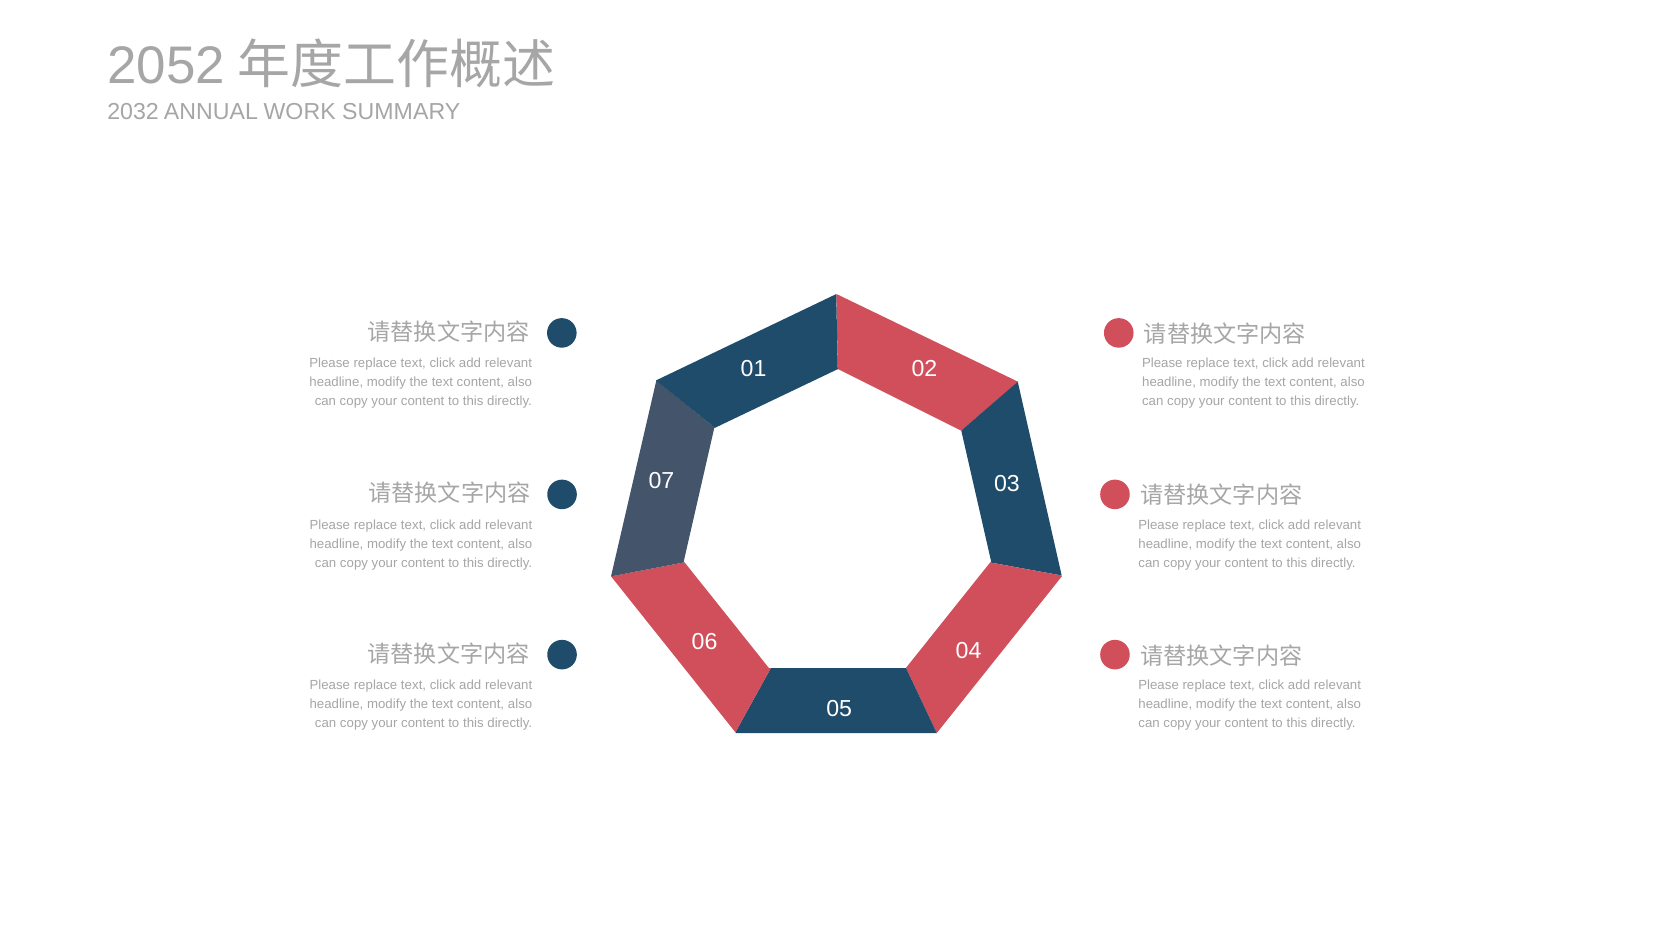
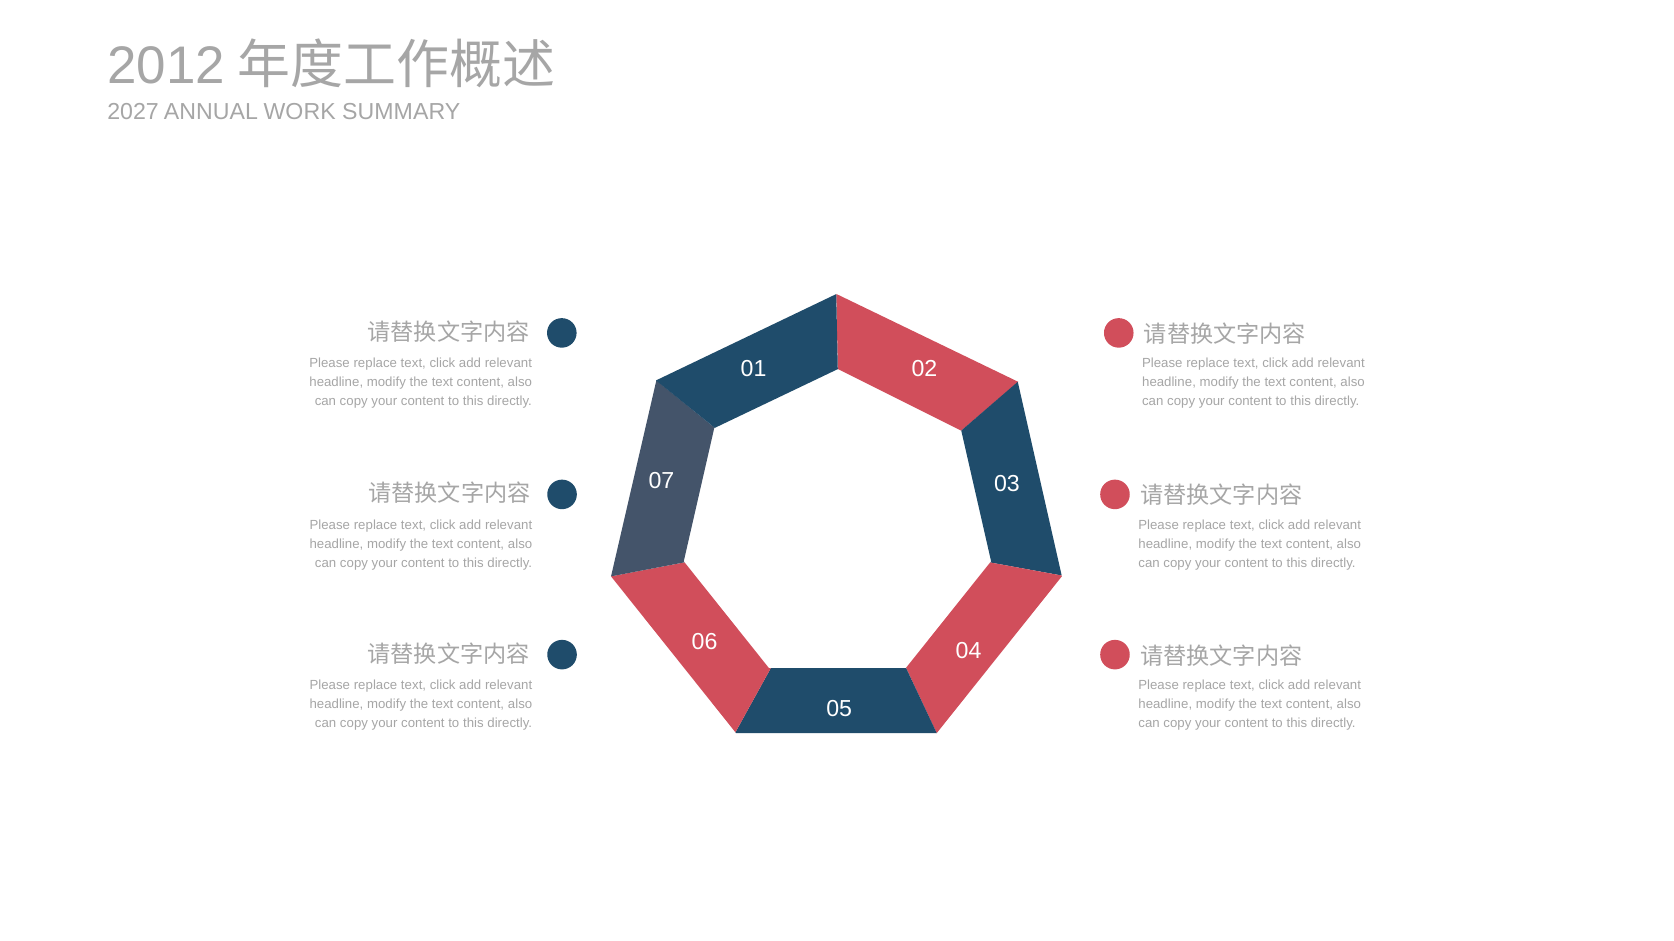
2052: 2052 -> 2012 (166, 66)
2032: 2032 -> 2027 (133, 112)
